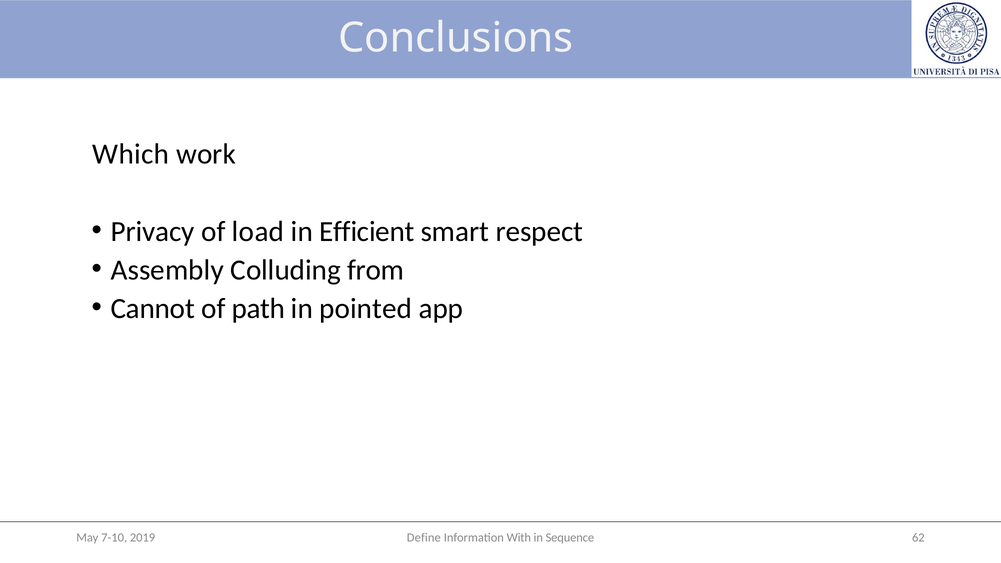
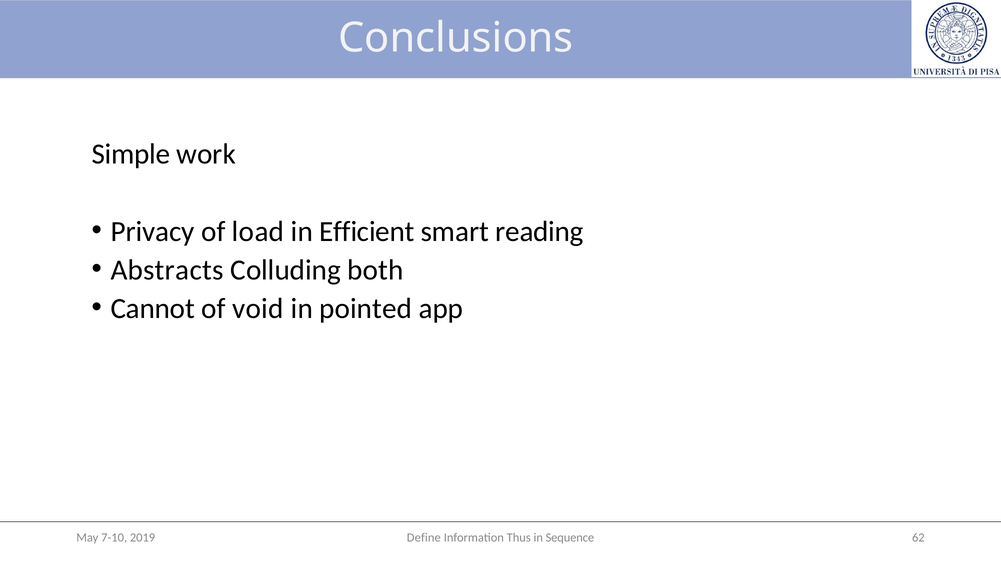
Which: Which -> Simple (131, 154)
respect: respect -> reading (539, 232)
Assembly: Assembly -> Abstracts (167, 270)
from: from -> both (375, 270)
path: path -> void (258, 309)
With: With -> Thus (519, 538)
